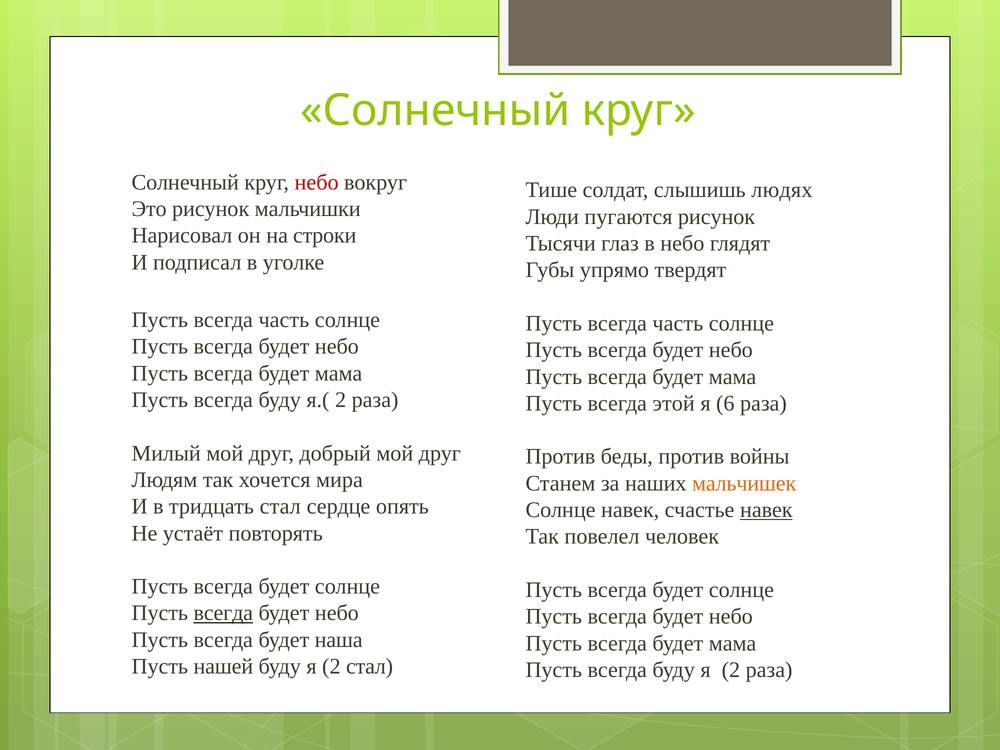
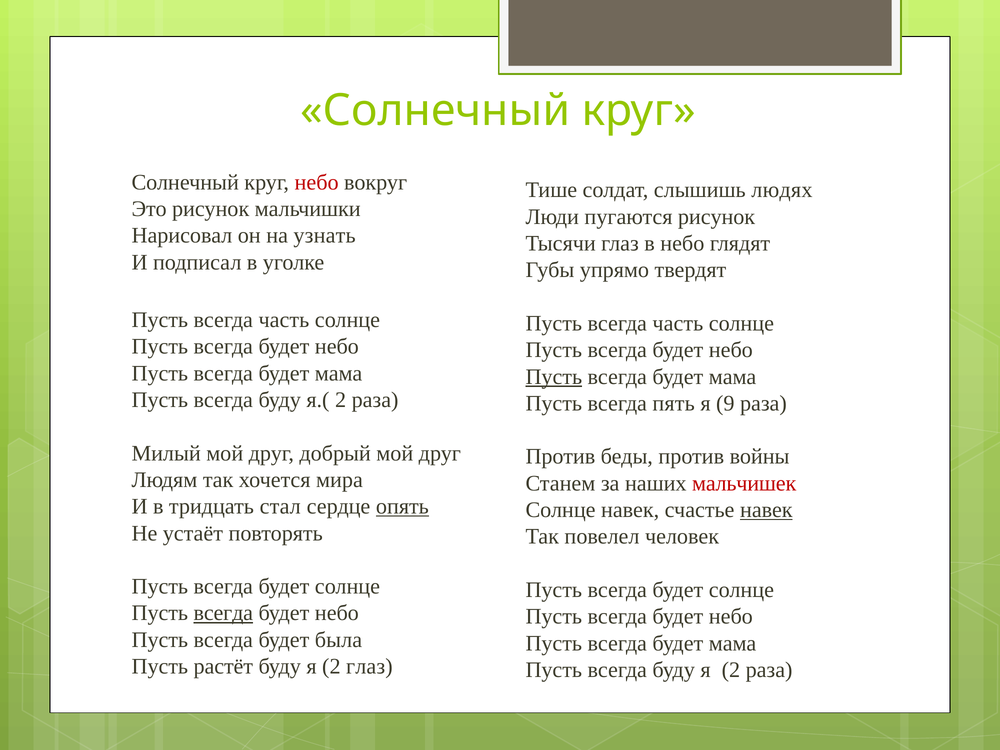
строки: строки -> узнать (325, 236)
Пусть underline: none -> present (554, 377)
этой: этой -> пять (674, 403)
6: 6 -> 9 (725, 403)
мальчишек colour: orange -> red (744, 483)
опять underline: none -> present (402, 507)
наша: наша -> была (338, 640)
нашей: нашей -> растёт (223, 666)
2 стал: стал -> глаз (369, 666)
